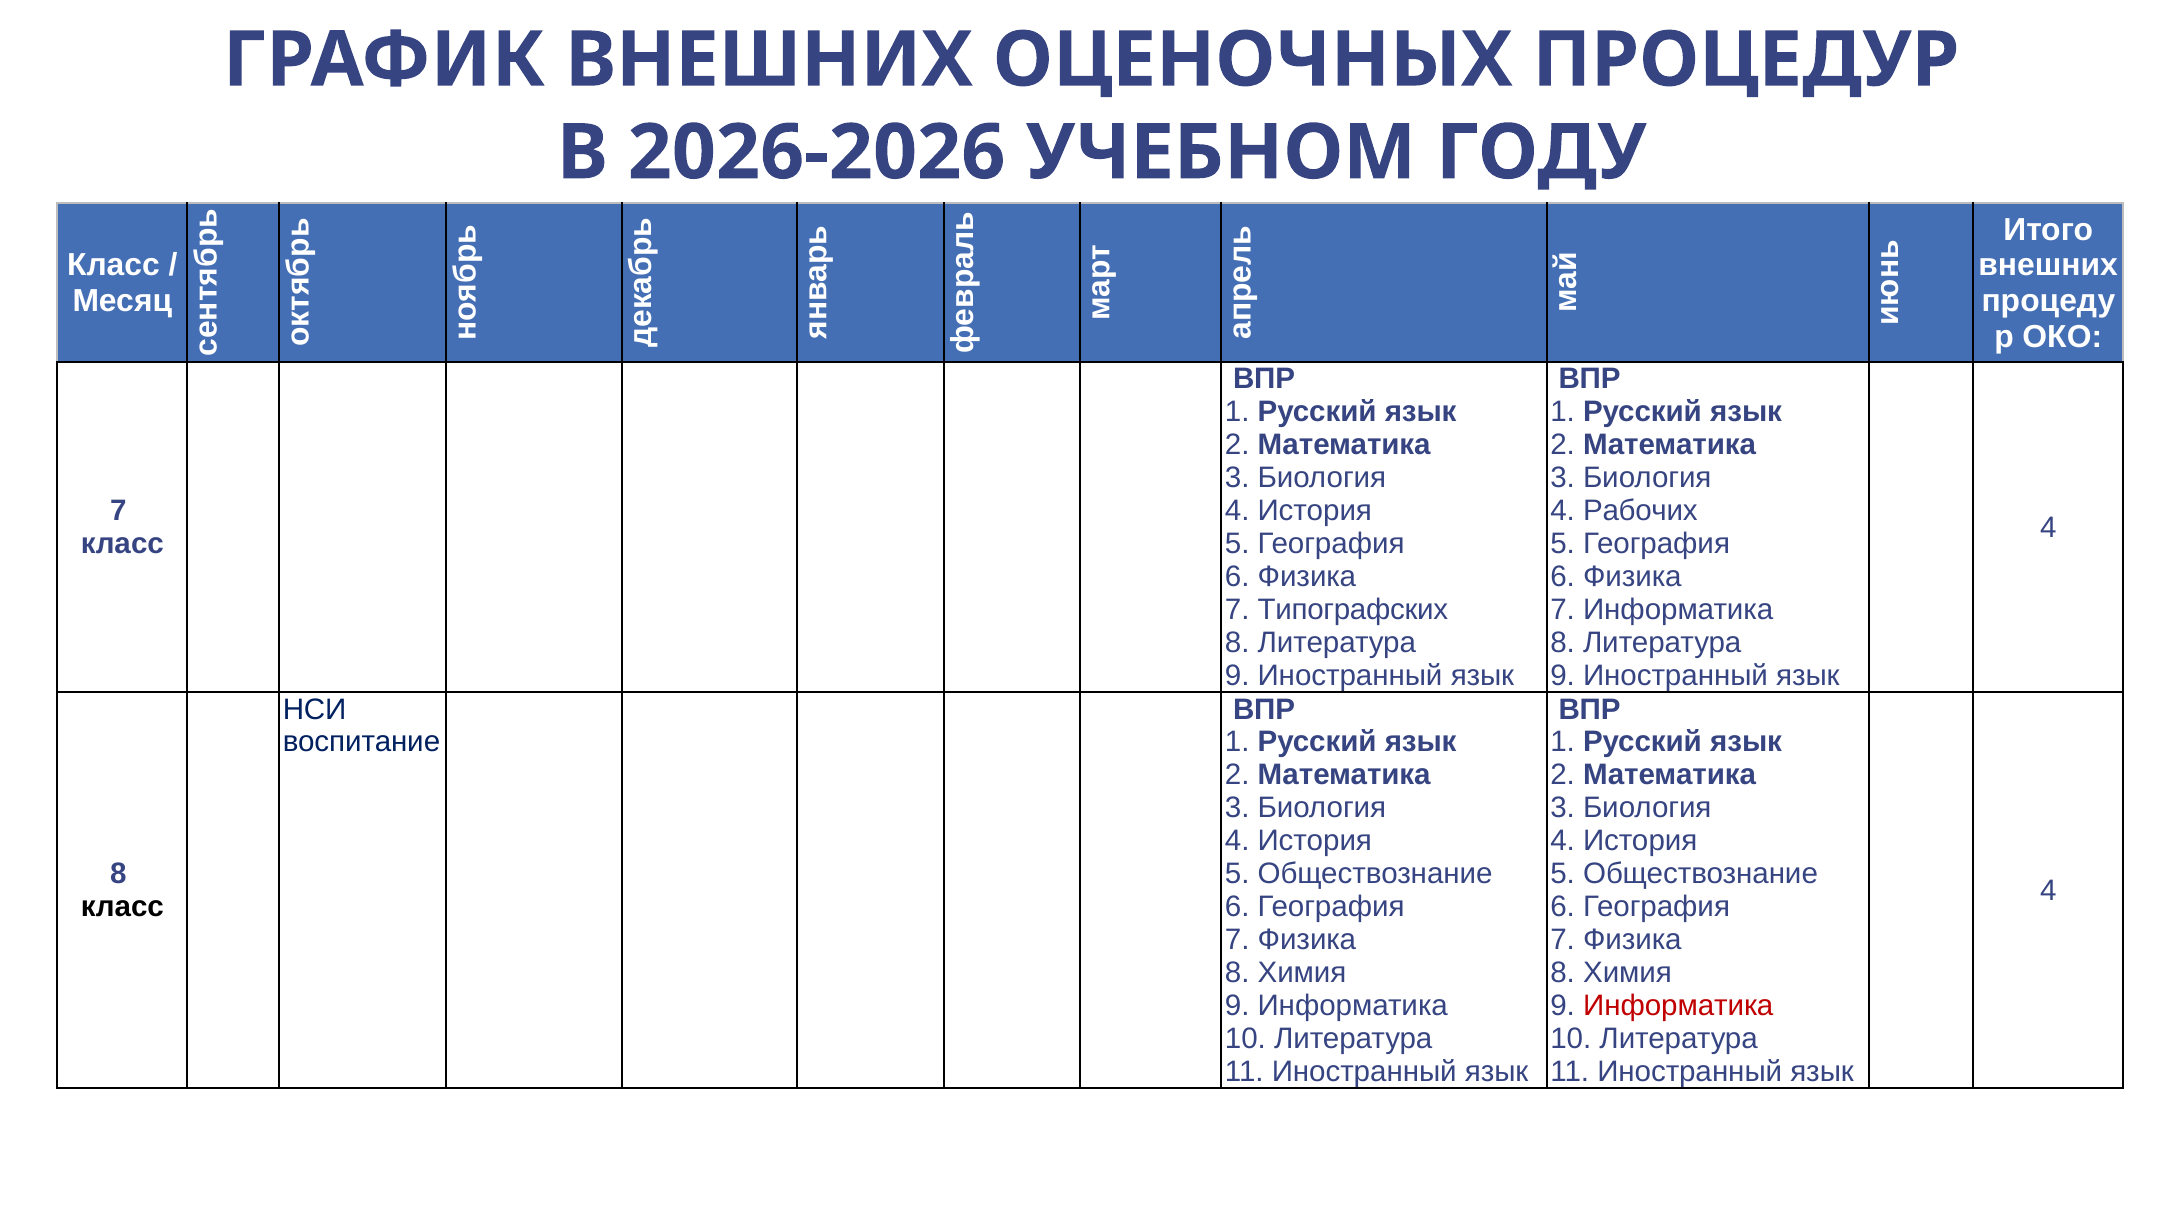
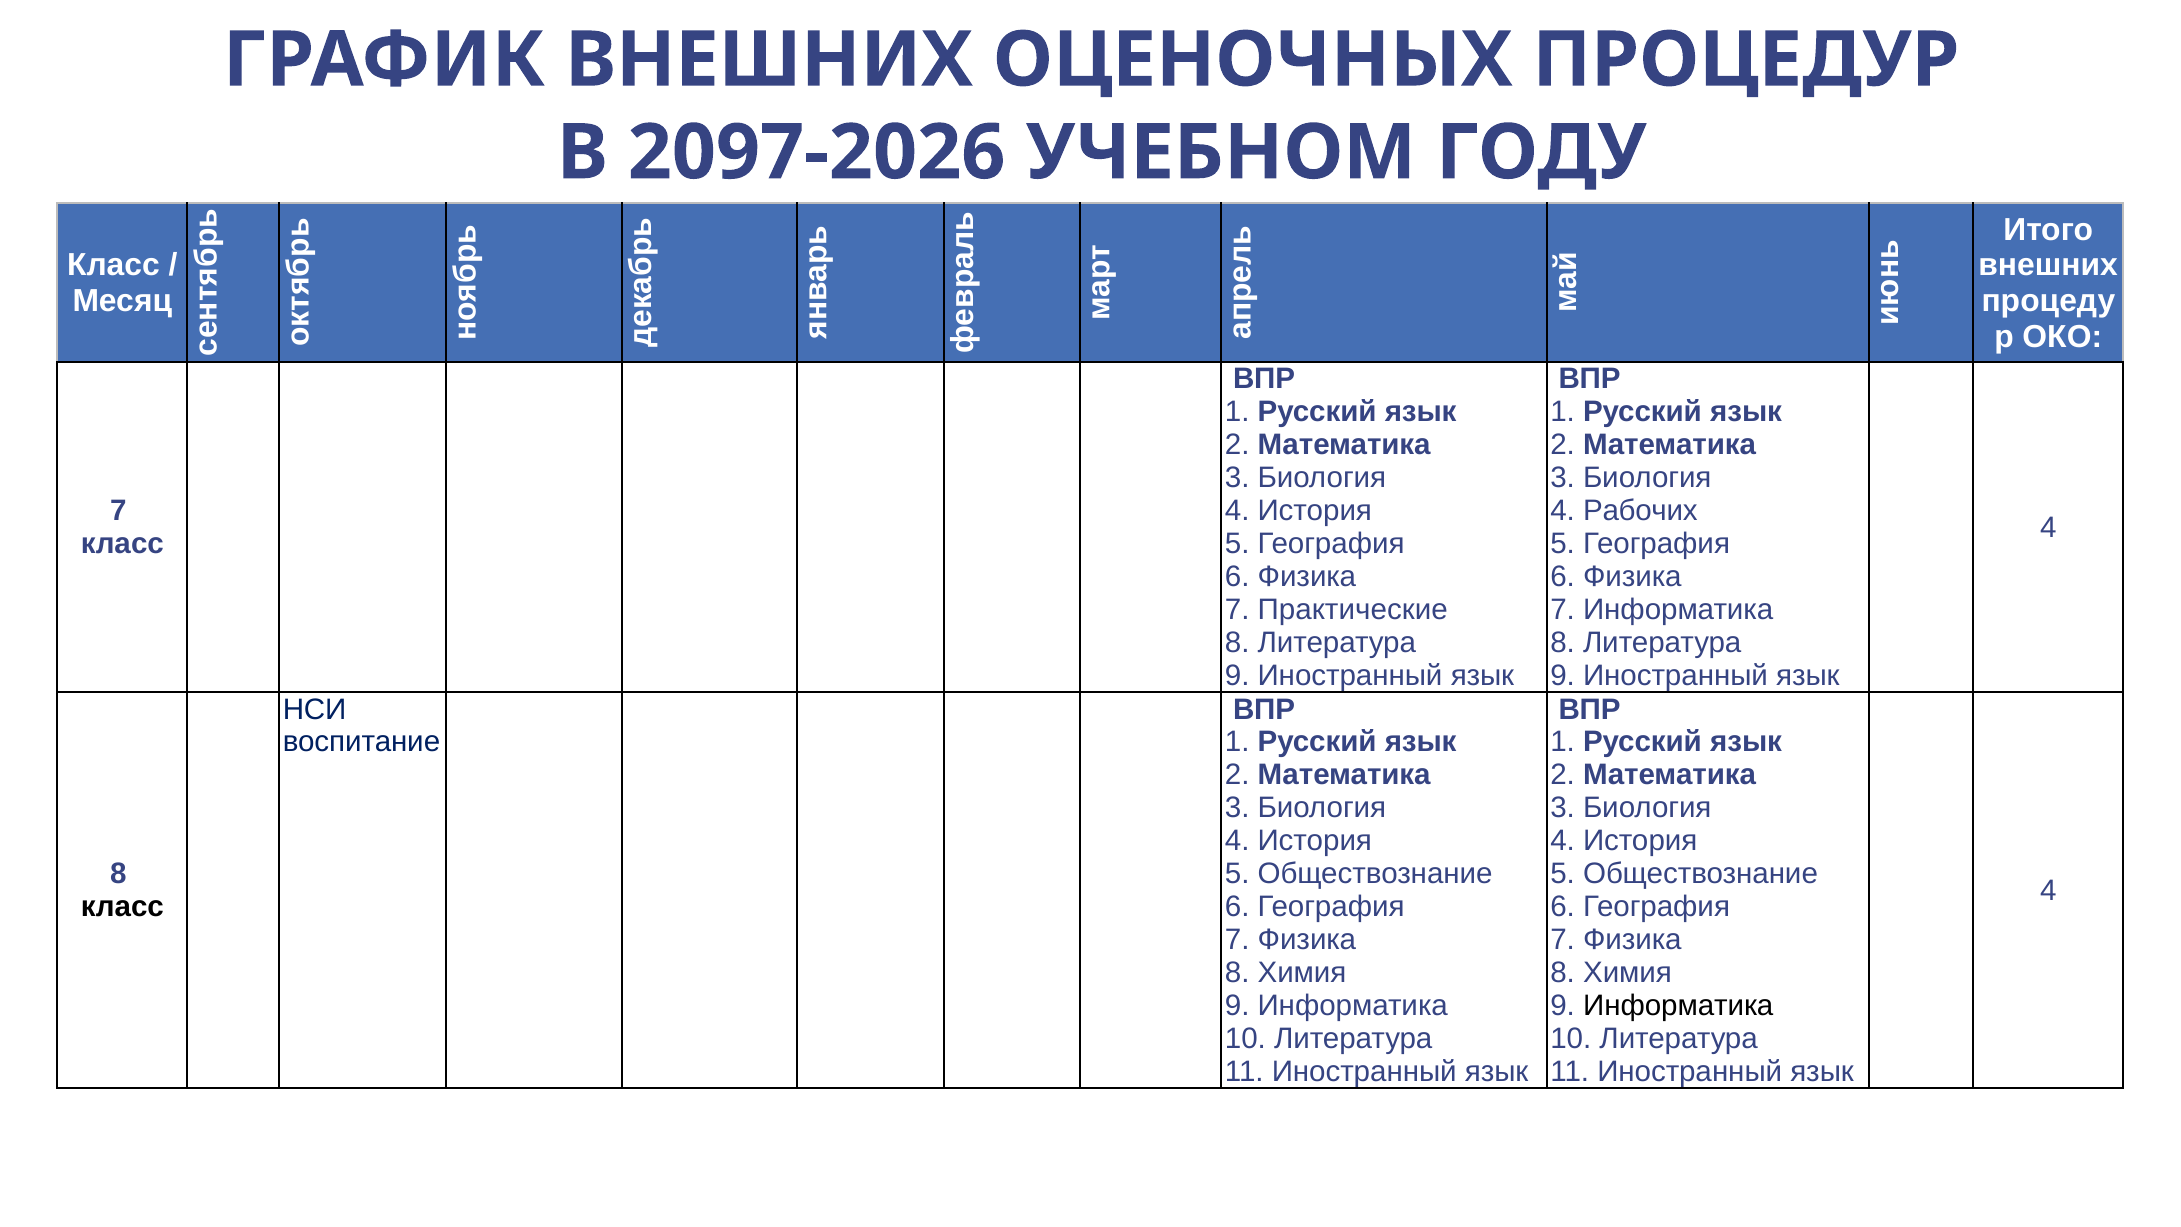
2026-2026: 2026-2026 -> 2097-2026 (817, 153)
Типографских: Типографских -> Практические (1353, 610)
Информатика colour: red -> black (1678, 1006)
